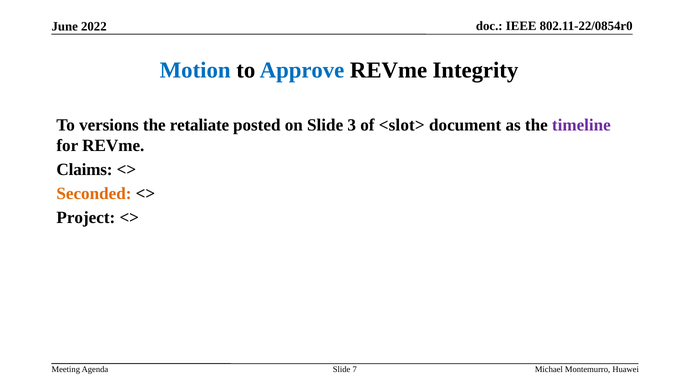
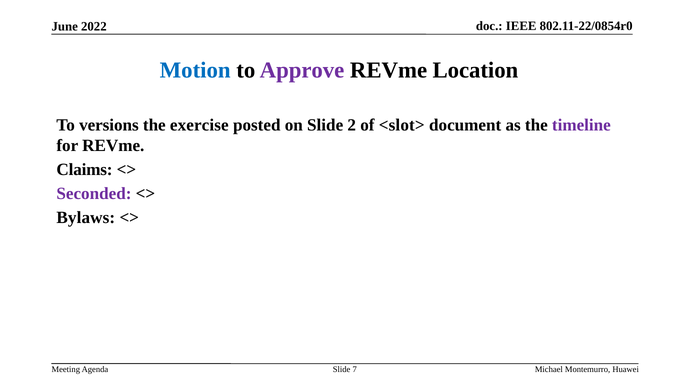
Approve colour: blue -> purple (302, 70)
Integrity: Integrity -> Location (475, 70)
retaliate: retaliate -> exercise (199, 125)
3: 3 -> 2 (352, 125)
Seconded colour: orange -> purple (94, 194)
Project: Project -> Bylaws (86, 218)
